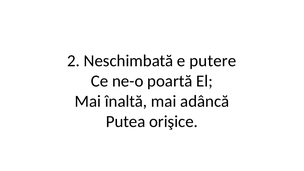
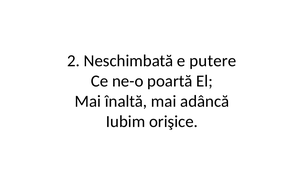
Putea: Putea -> Iubim (126, 122)
